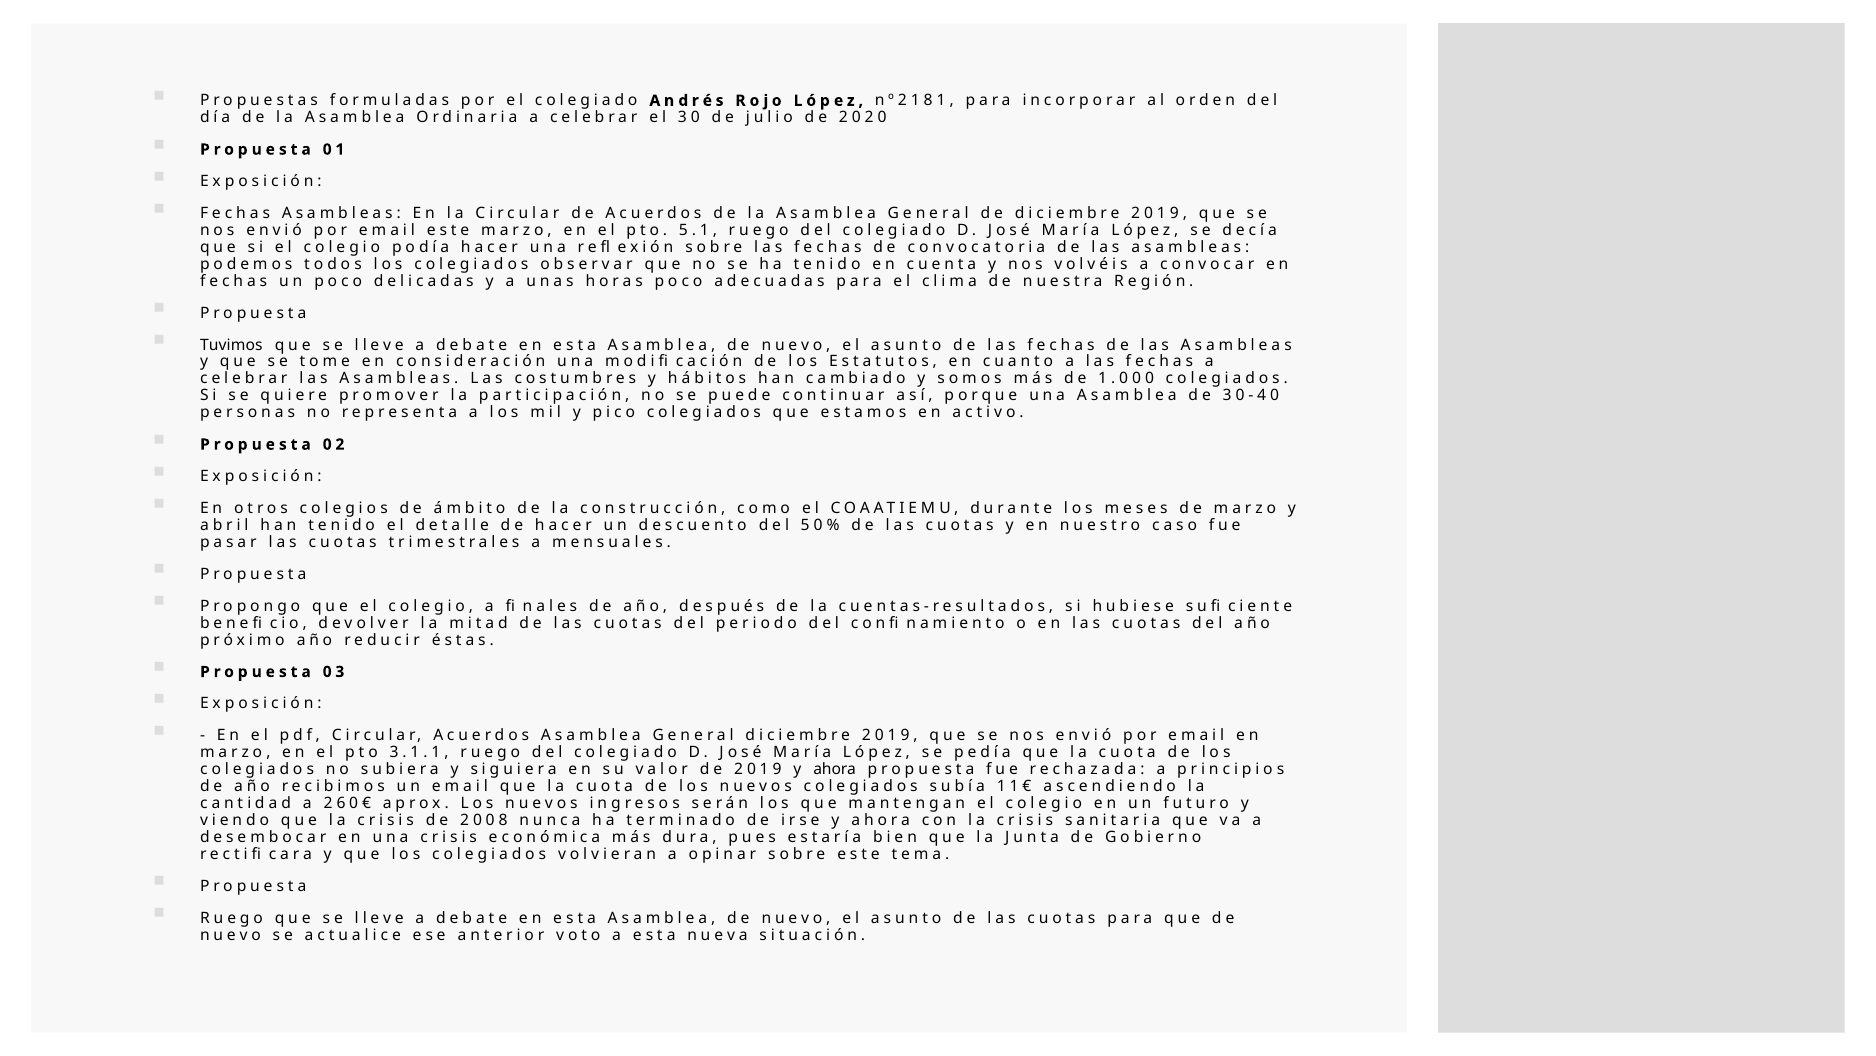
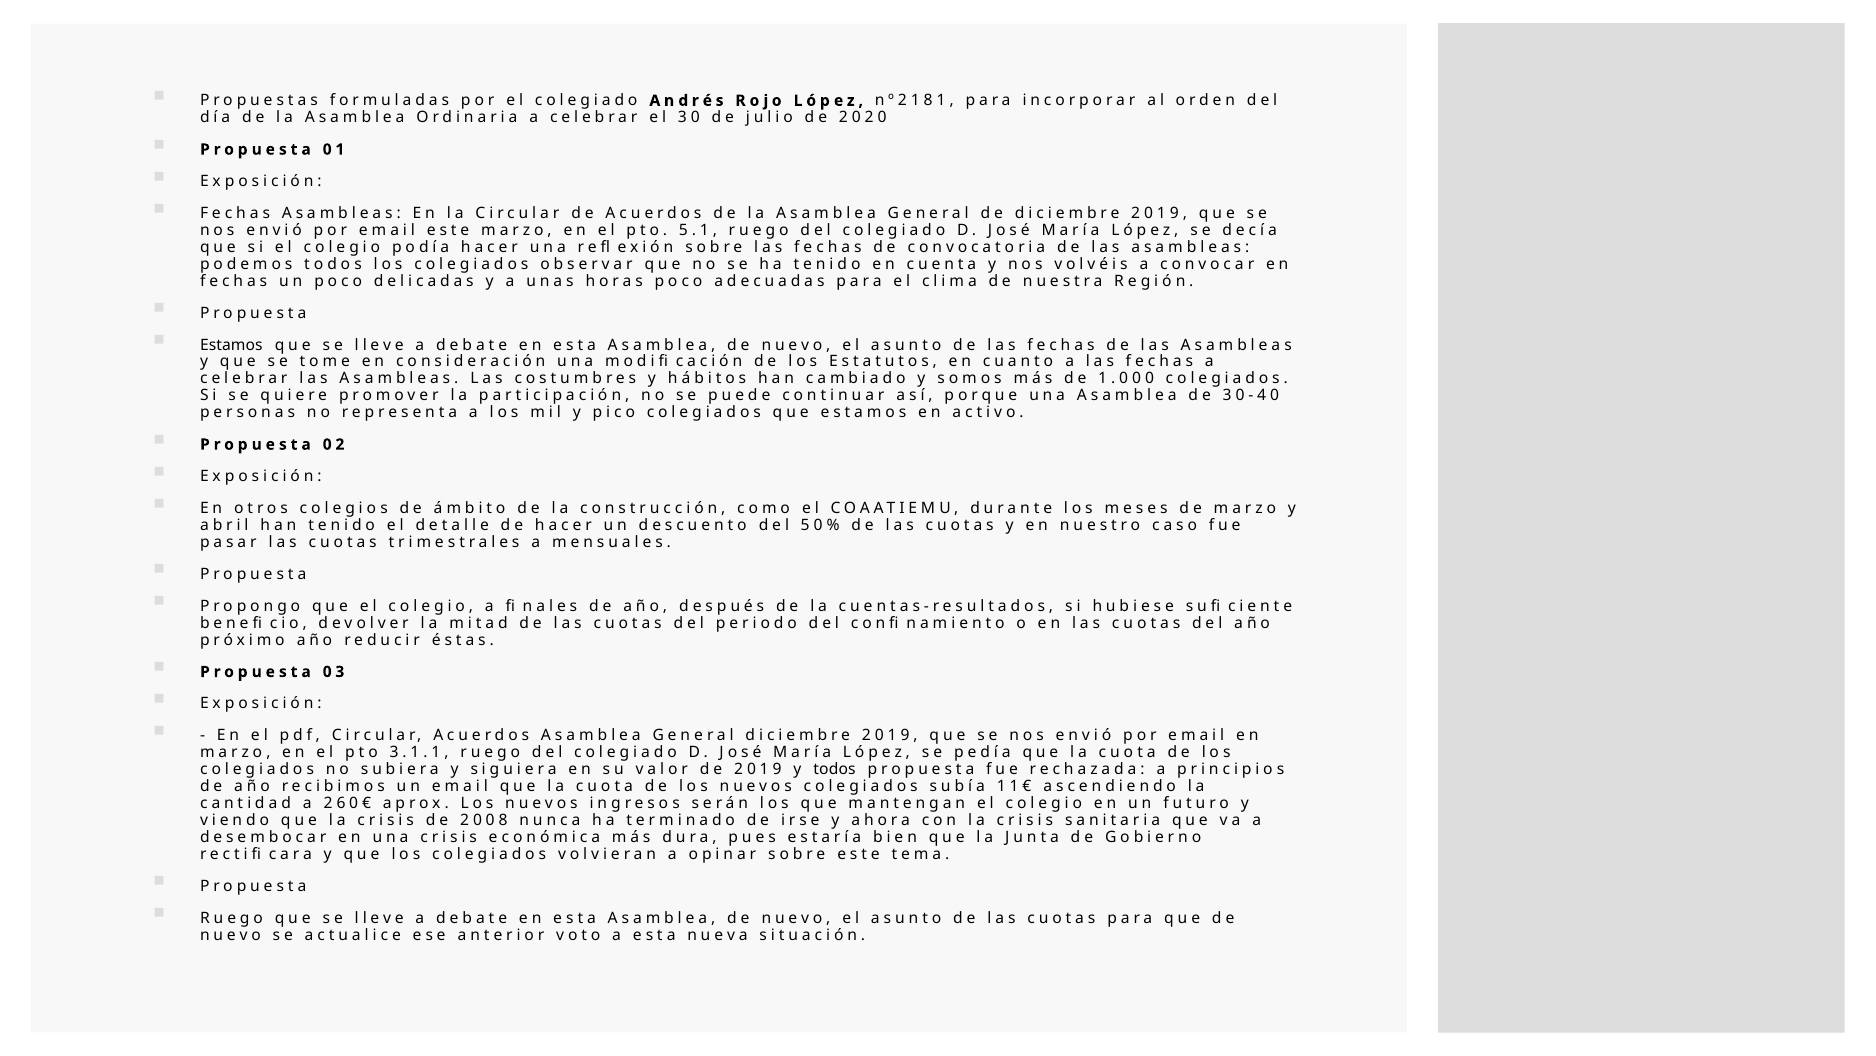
Tuvimos: Tuvimos -> Estamos (231, 345)
ahora: ahora -> todos (834, 769)
